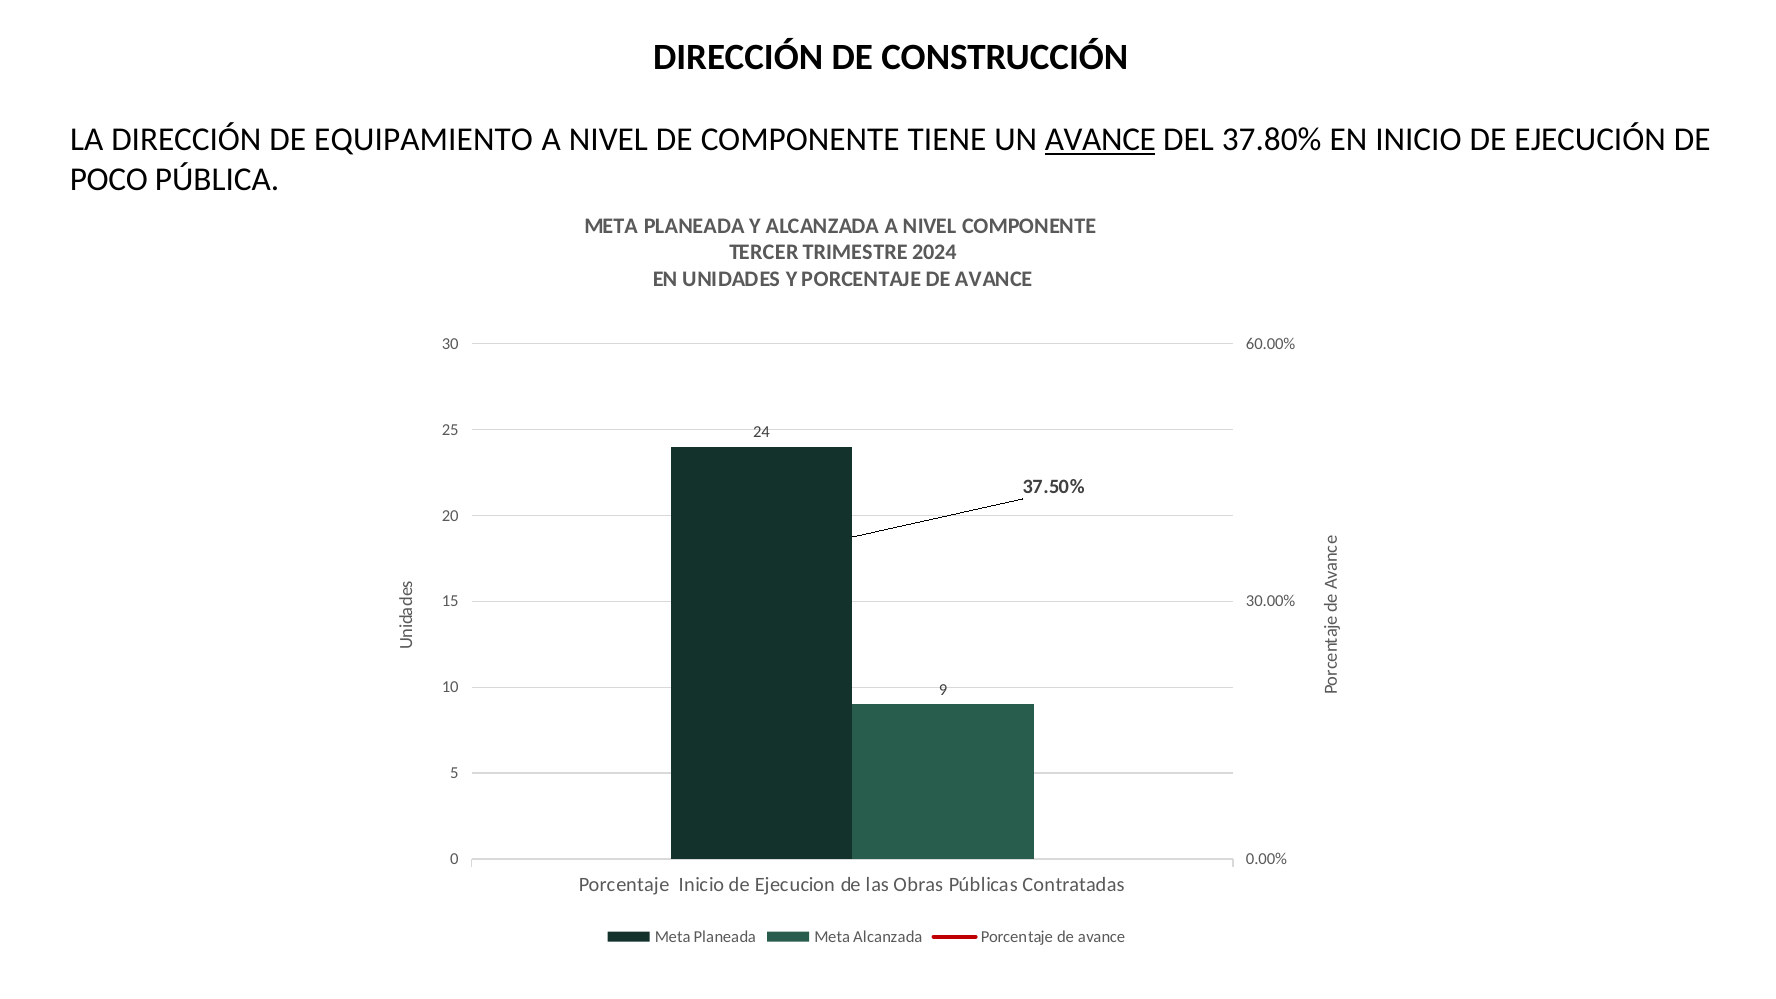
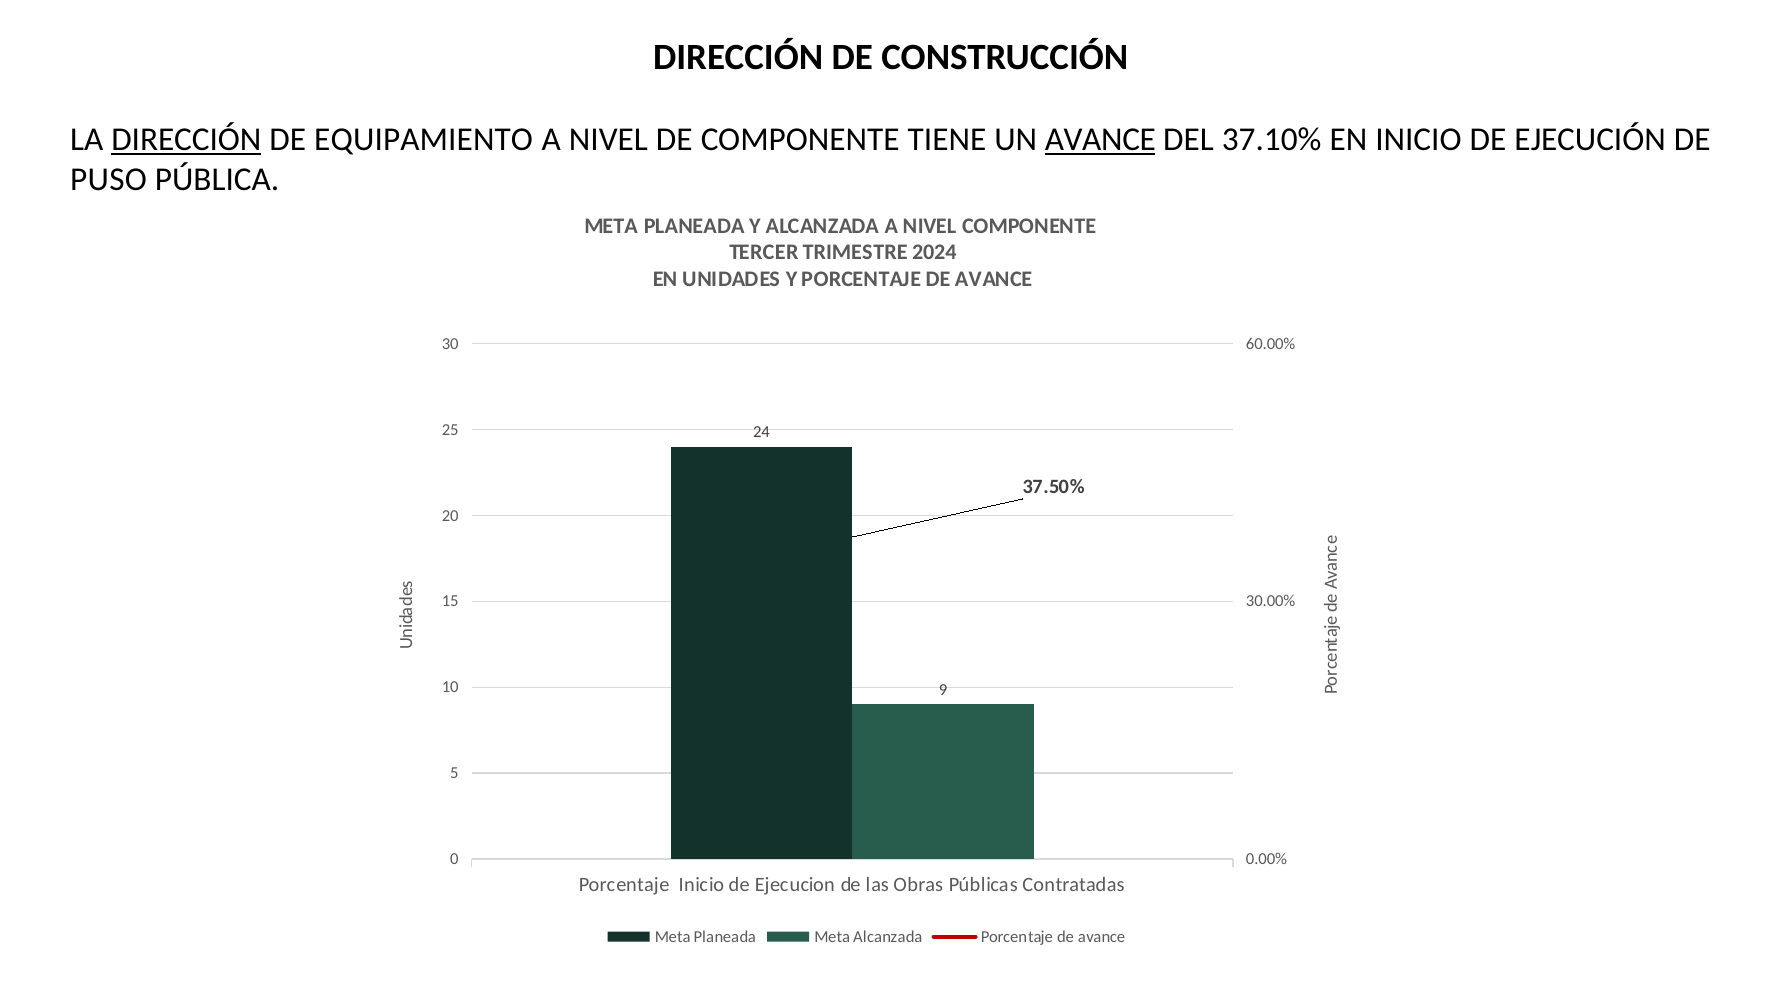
DIRECCIÓN underline: none -> present (186, 139)
37.80%: 37.80% -> 37.10% (1272, 139)
POCO: POCO -> PUSO (109, 179)
